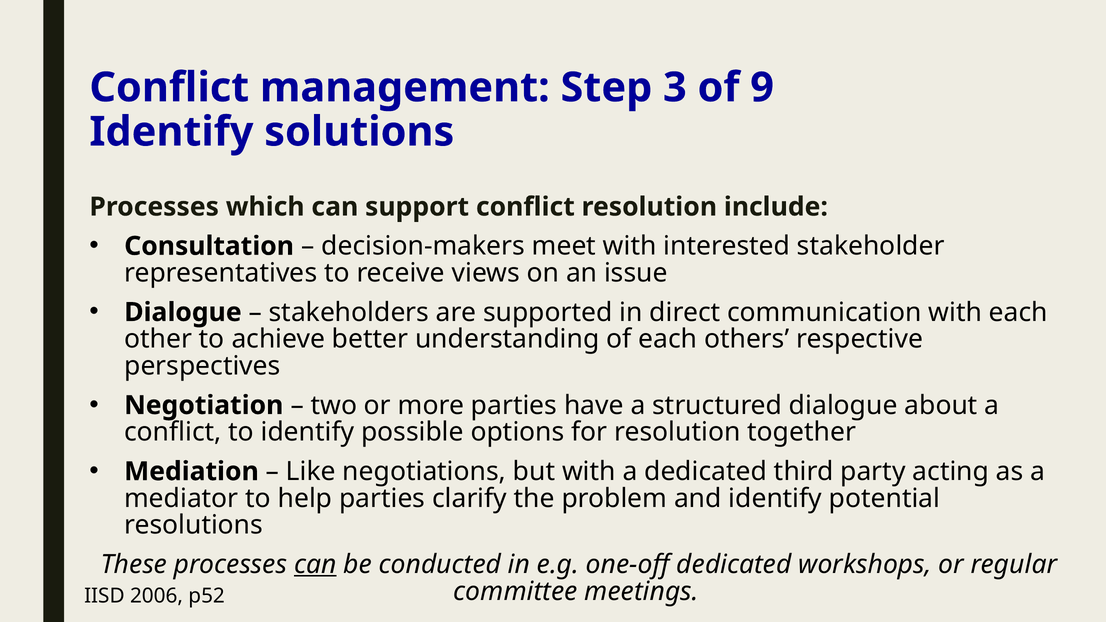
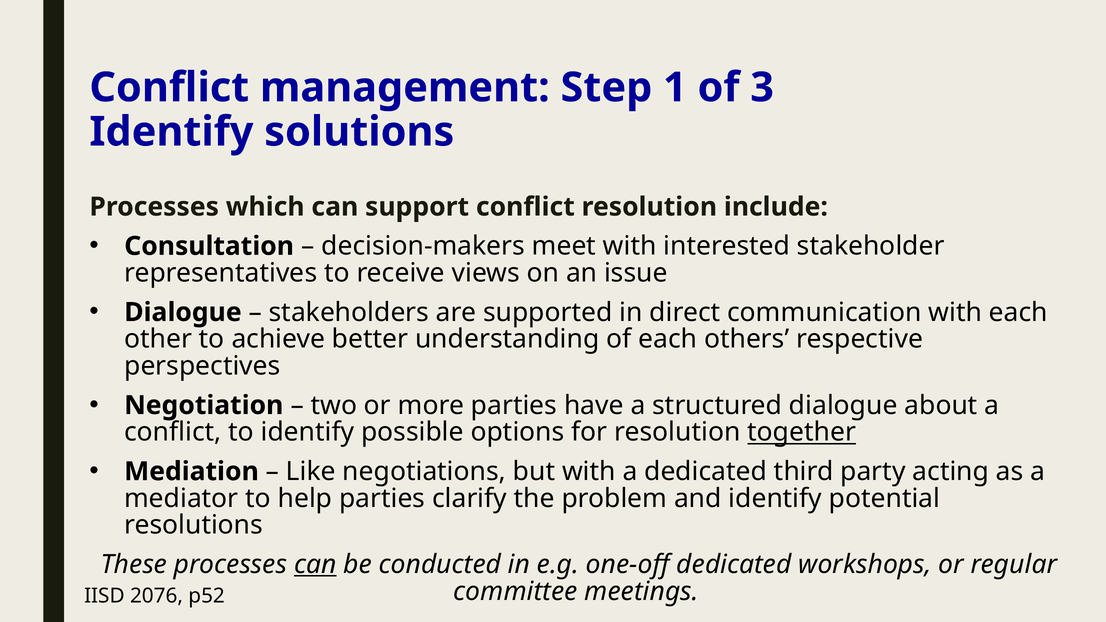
3: 3 -> 1 (675, 88)
9: 9 -> 3 (762, 88)
together underline: none -> present (802, 432)
2006: 2006 -> 2076 (156, 596)
